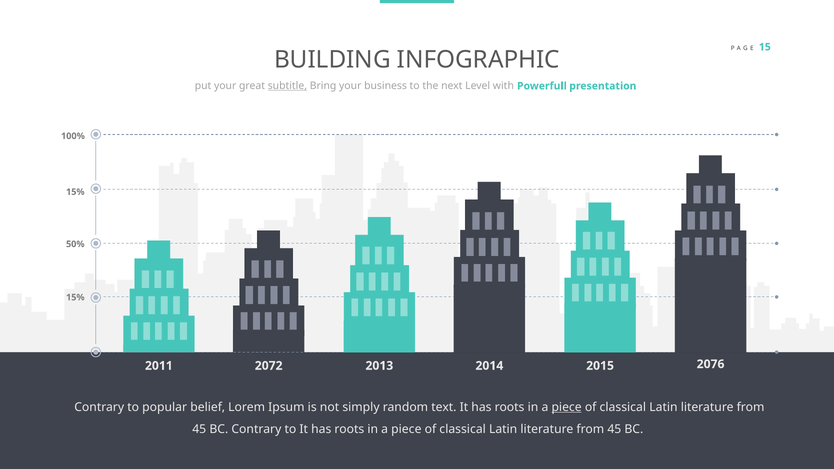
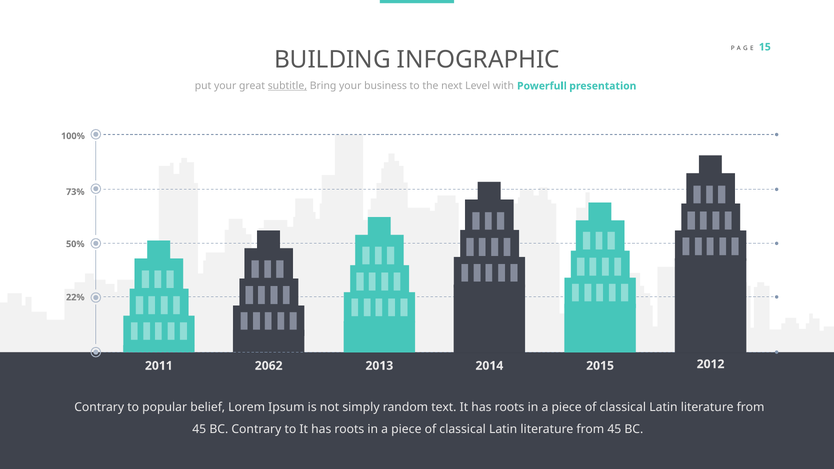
15%: 15% -> 73% (75, 192)
15%: 15% -> 22% (75, 297)
2076: 2076 -> 2012 (711, 364)
2072: 2072 -> 2062 (269, 366)
piece underline: present -> none (567, 407)
